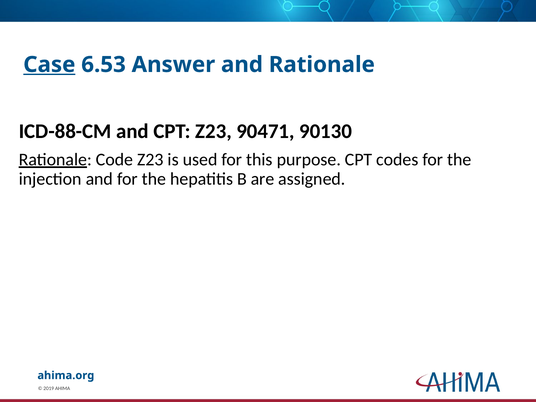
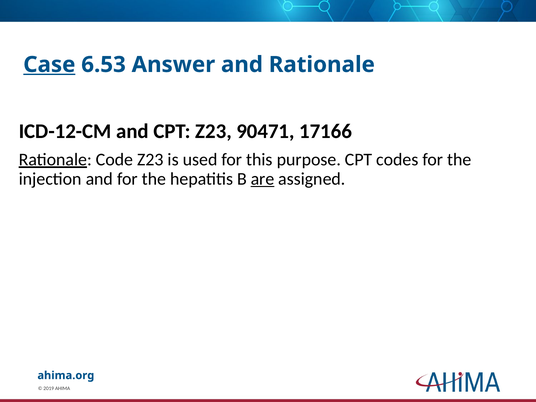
ICD-88-CM: ICD-88-CM -> ICD-12-CM (65, 131)
90130: 90130 -> 17166 (326, 131)
are underline: none -> present (263, 179)
